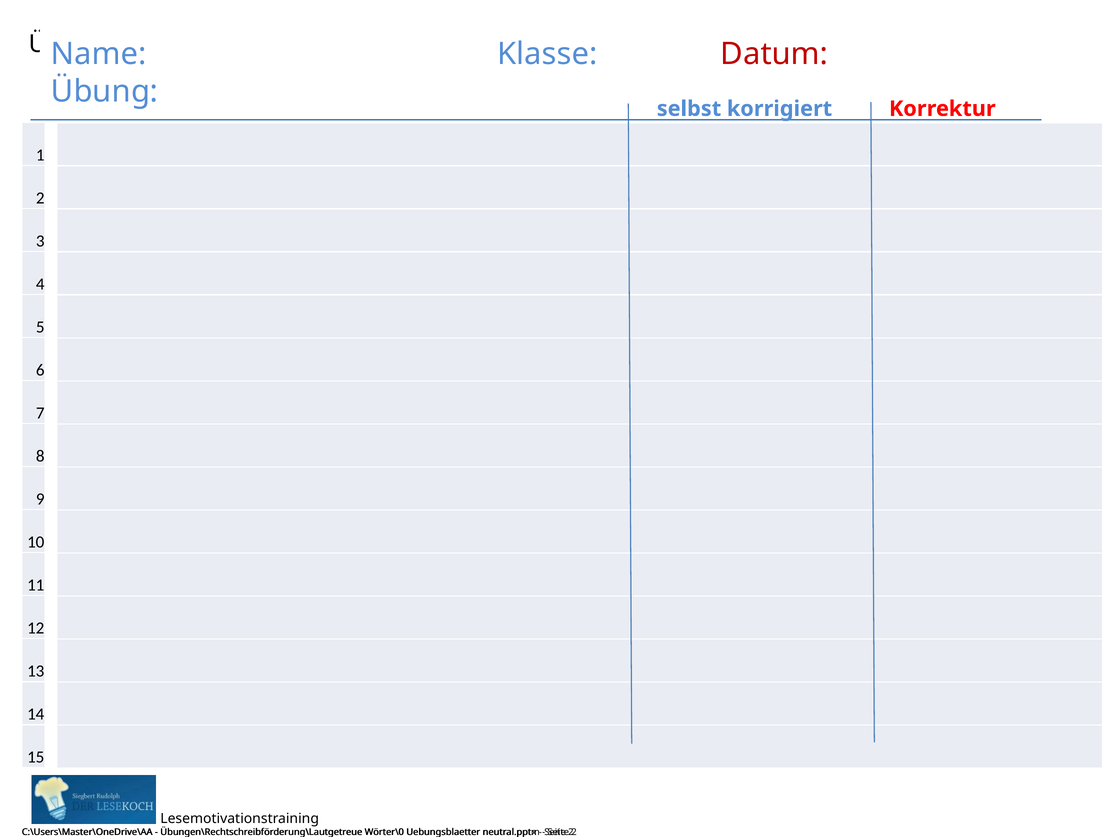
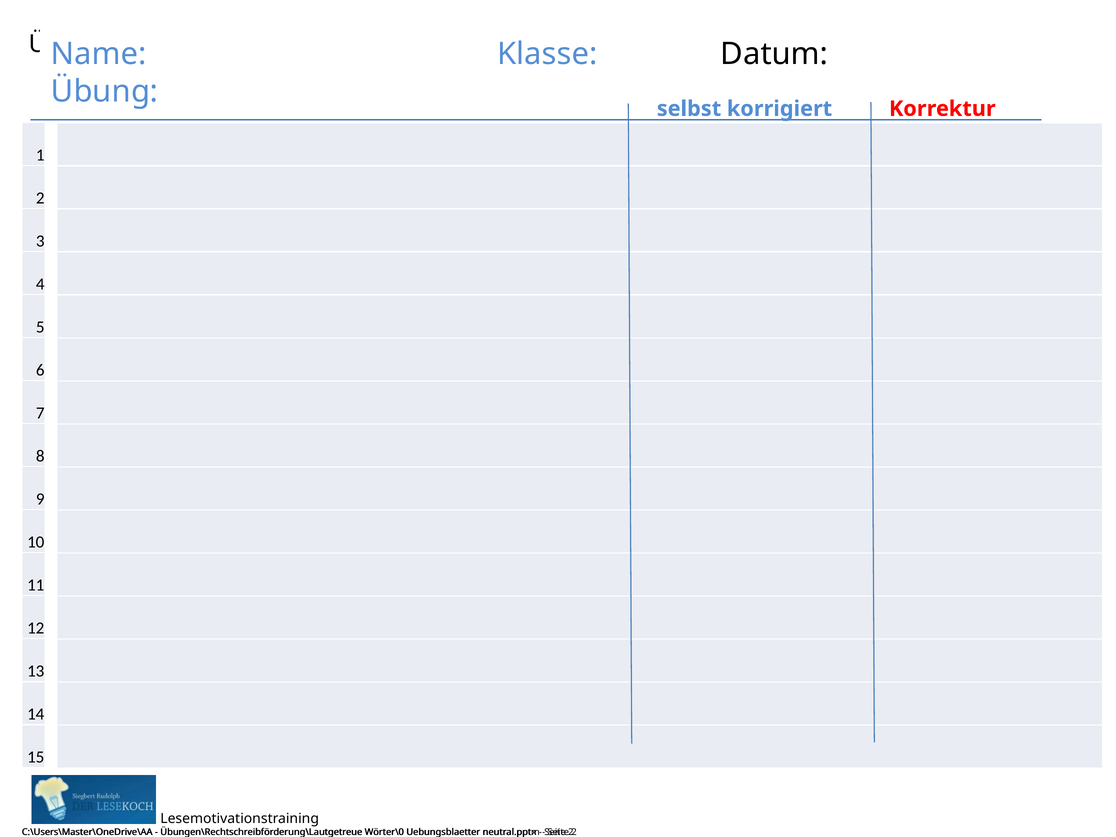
Datum colour: red -> black (774, 54)
